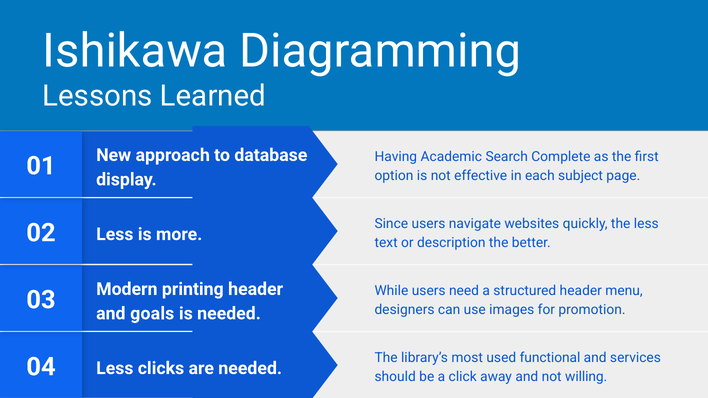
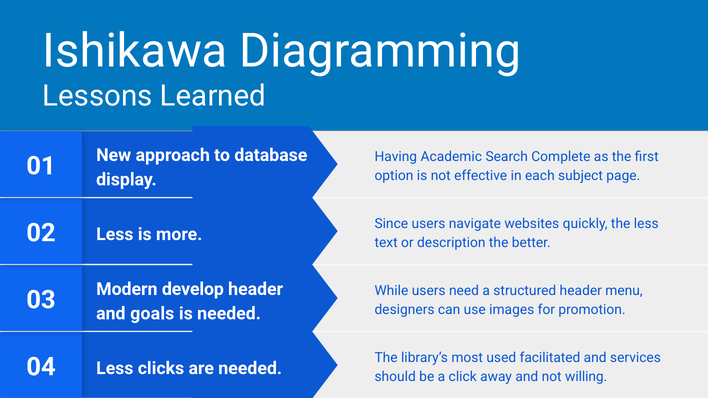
printing: printing -> develop (193, 289)
functional: functional -> facilitated (550, 358)
